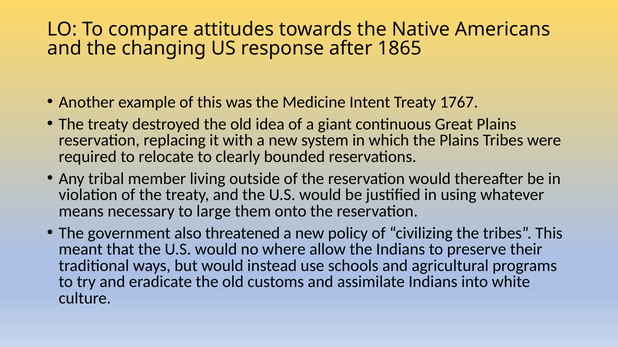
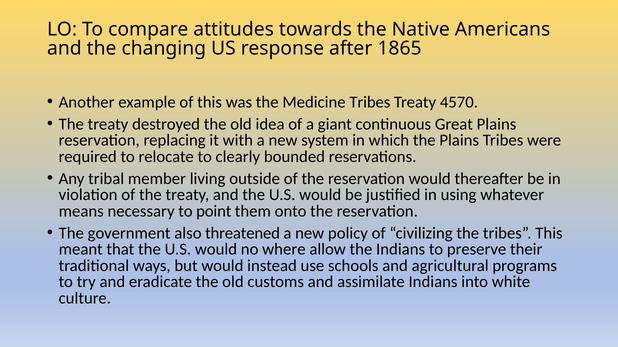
Medicine Intent: Intent -> Tribes (370, 102)
1767: 1767 -> 4570 (459, 102)
large: large -> point (214, 211)
